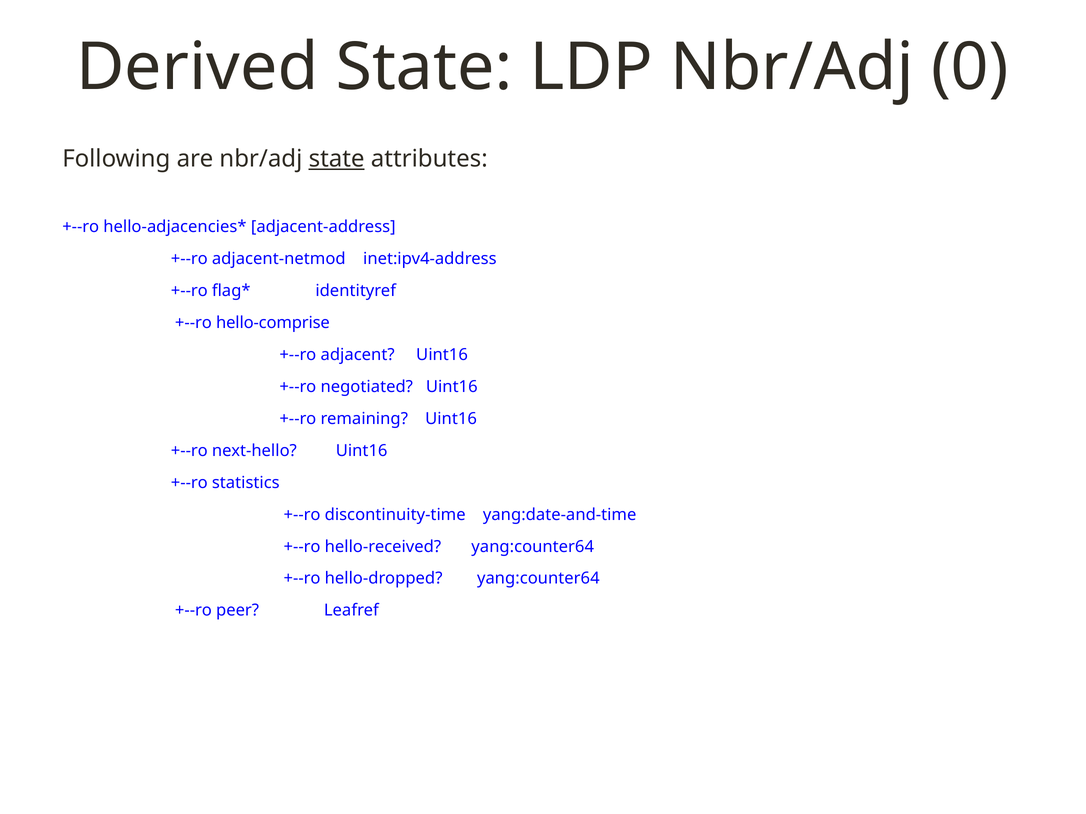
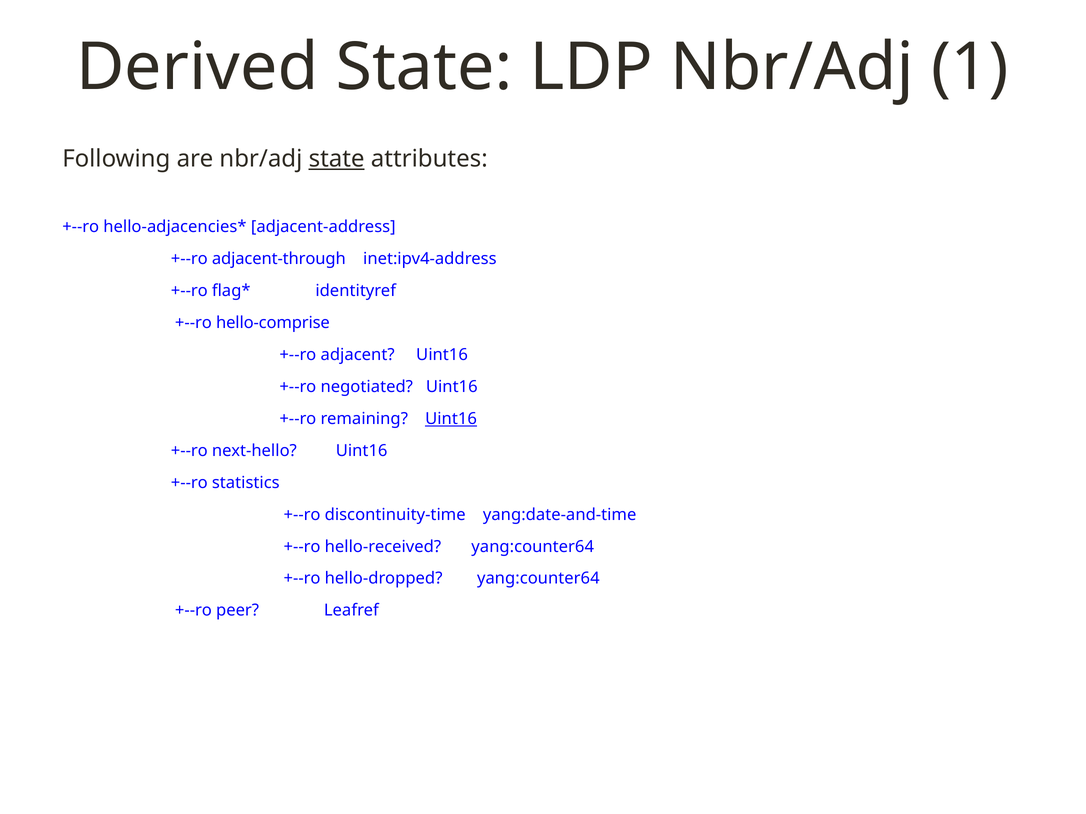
0: 0 -> 1 (970, 67)
adjacent-netmod: adjacent-netmod -> adjacent-through (279, 259)
Uint16 underline: none -> present (451, 419)
